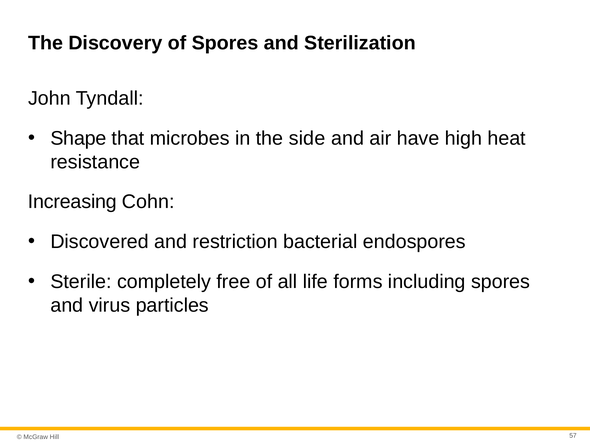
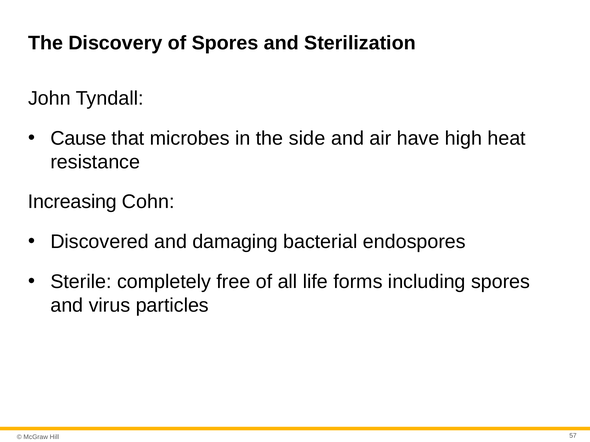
Shape: Shape -> Cause (78, 138)
restriction: restriction -> damaging (235, 242)
